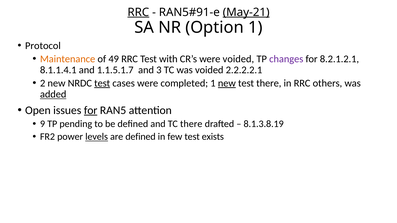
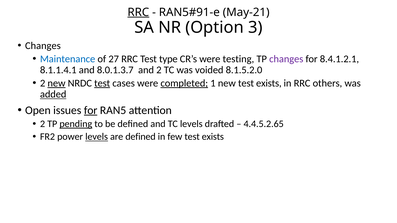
May-21 underline: present -> none (246, 12)
Option 1: 1 -> 3 (255, 27)
Protocol: Protocol -> Changes (43, 46)
Maintenance colour: orange -> blue (68, 59)
49: 49 -> 27 (114, 59)
with: with -> type (168, 59)
were voided: voided -> testing (238, 59)
8.2.1.2.1: 8.2.1.2.1 -> 8.4.1.2.1 (339, 59)
1.1.5.1.7: 1.1.5.1.7 -> 8.0.1.3.7 (115, 70)
and 3: 3 -> 2 (159, 70)
2.2.2.2.1: 2.2.2.2.1 -> 8.1.5.2.0 (244, 70)
new underline: none -> present (57, 83)
completed underline: none -> present (184, 83)
new underline: present -> none (227, 83)
there: there -> exists (269, 83)
9: 9 -> 2 (43, 124)
pending underline: none -> present (76, 124)
TC there: there -> levels (191, 124)
8.1.3.8.19: 8.1.3.8.19 -> 4.4.5.2.65 (264, 124)
